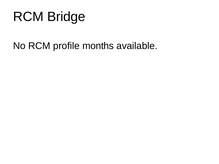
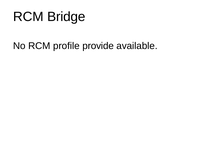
months: months -> provide (98, 46)
